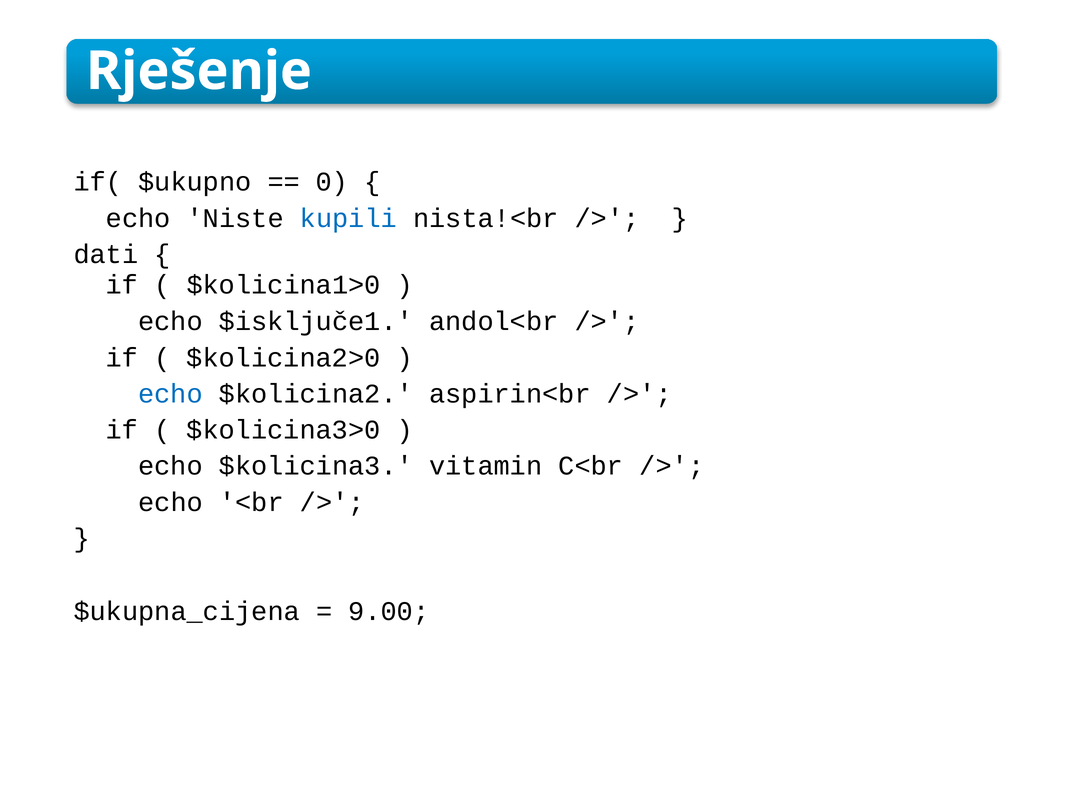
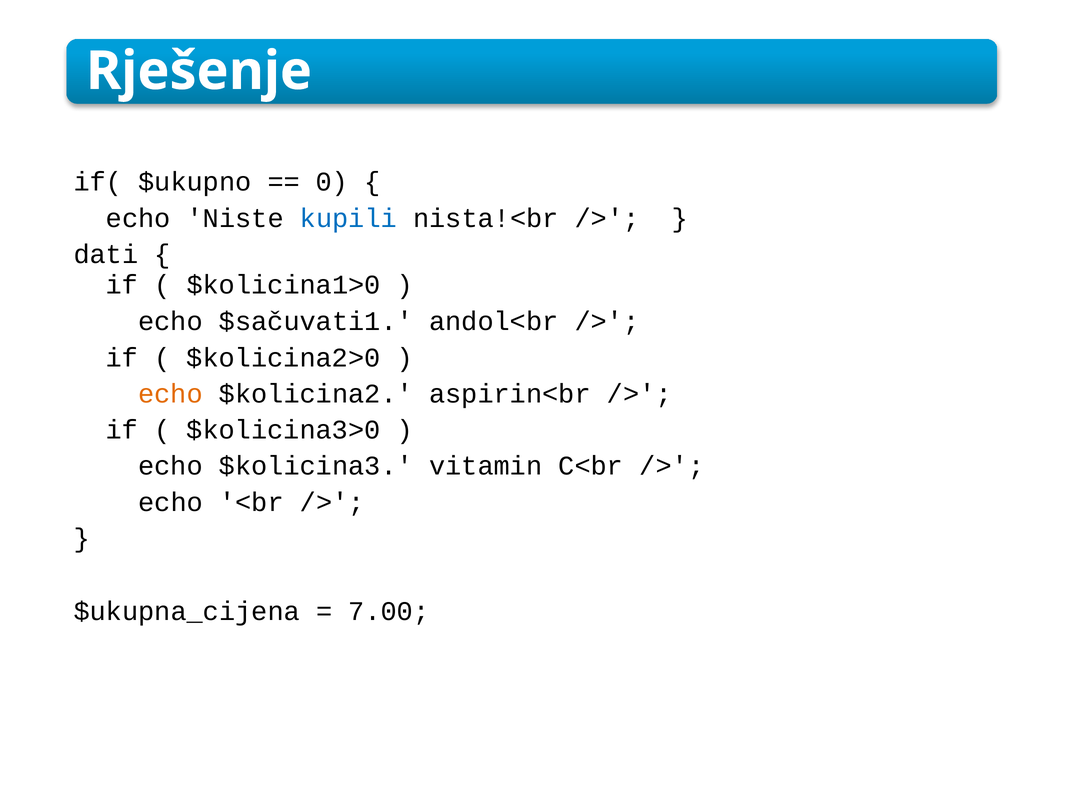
$isključe1: $isključe1 -> $sačuvati1 (316, 321)
echo colour: blue -> orange (170, 394)
9.00: 9.00 -> 7.00 (389, 611)
